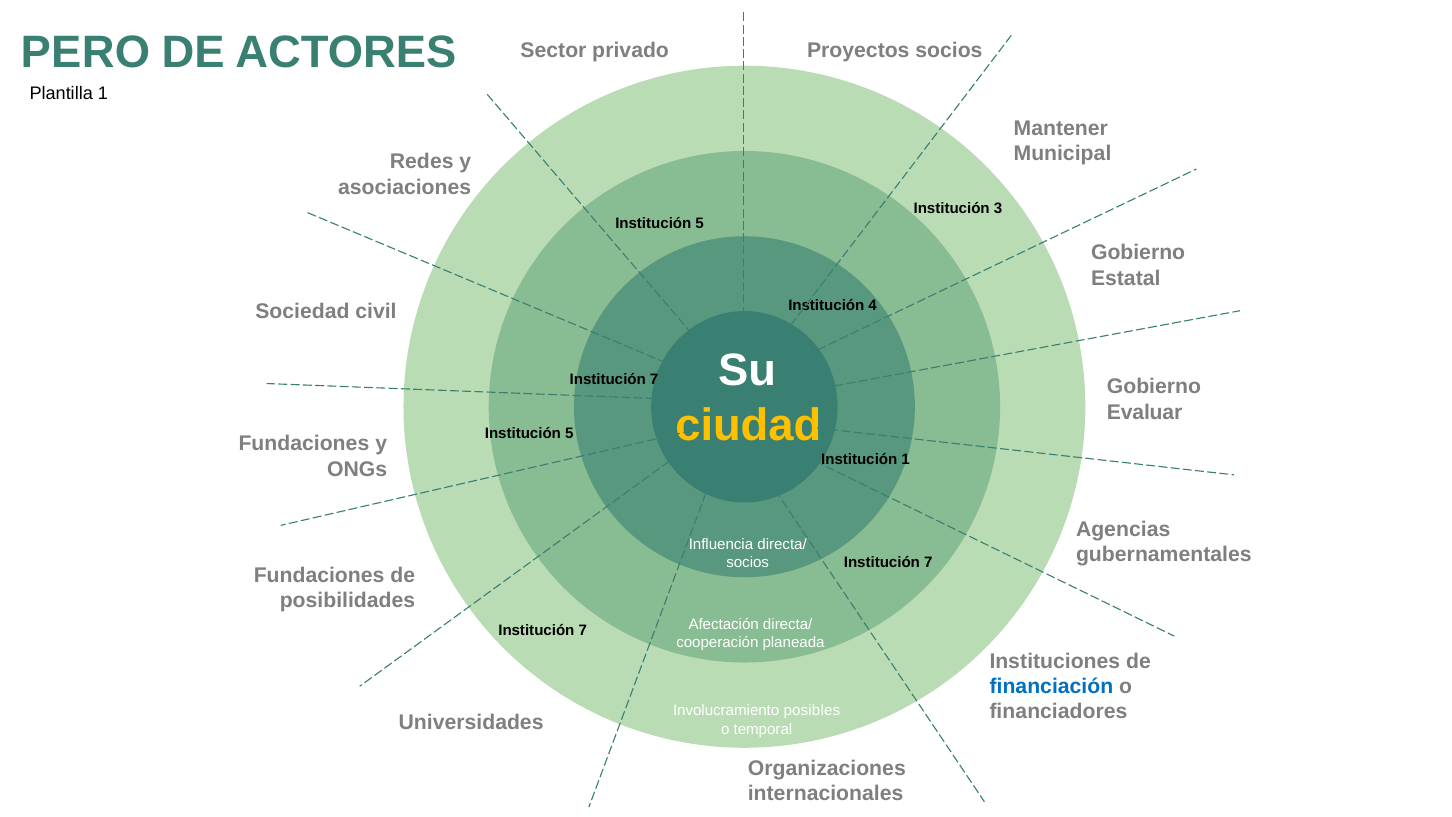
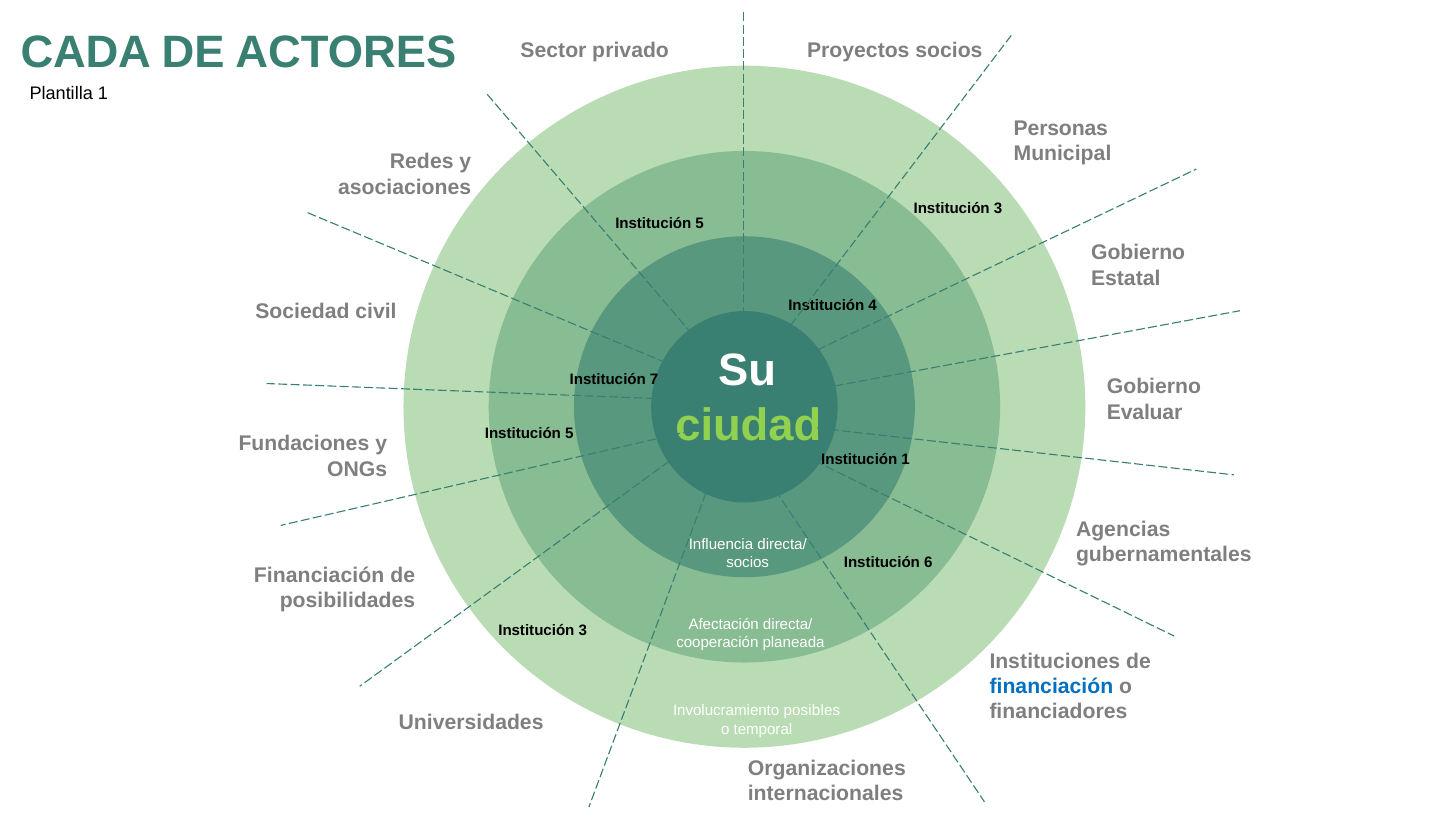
PERO: PERO -> CADA (86, 52)
Mantener: Mantener -> Personas (1061, 128)
ciudad colour: yellow -> light green (748, 425)
7: 7 -> 6 (928, 563)
Fundaciones: Fundaciones -> Financiación (319, 575)
7: 7 -> 3 (583, 630)
